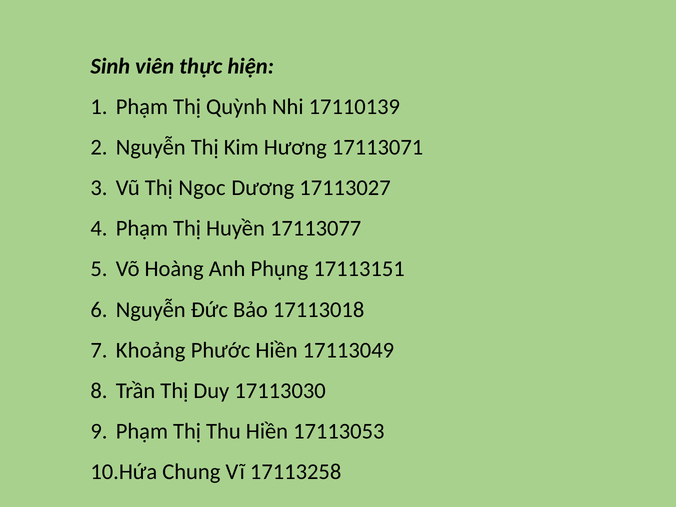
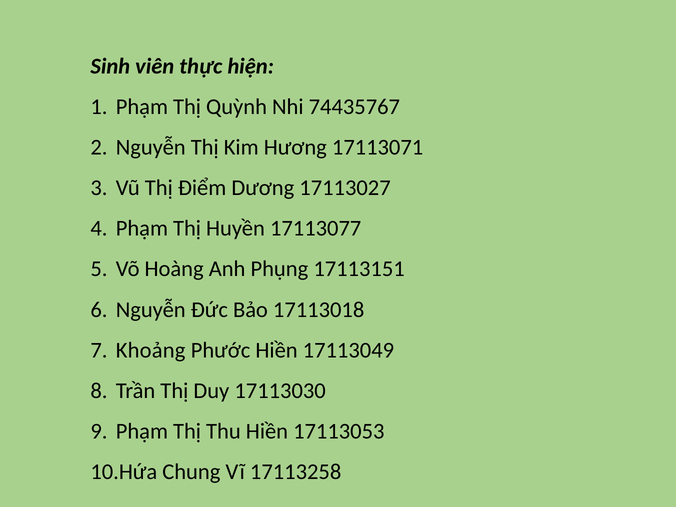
17110139: 17110139 -> 74435767 (354, 107)
Ngoc: Ngoc -> Điểm (202, 188)
